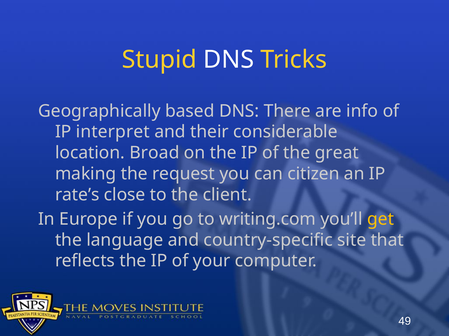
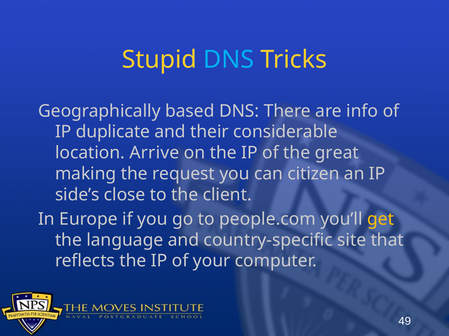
DNS colour: white -> light blue (229, 60)
interpret: interpret -> duplicate (113, 132)
Broad: Broad -> Arrive (154, 153)
rate’s: rate’s -> side’s (77, 195)
writing.com: writing.com -> people.com (267, 220)
